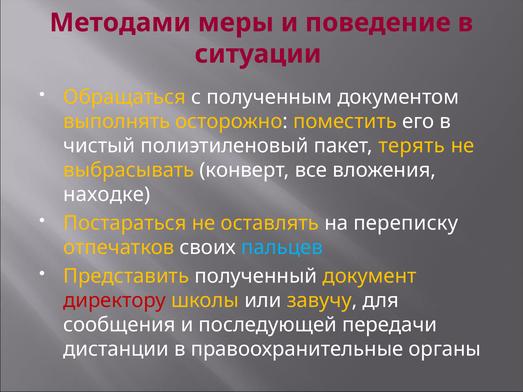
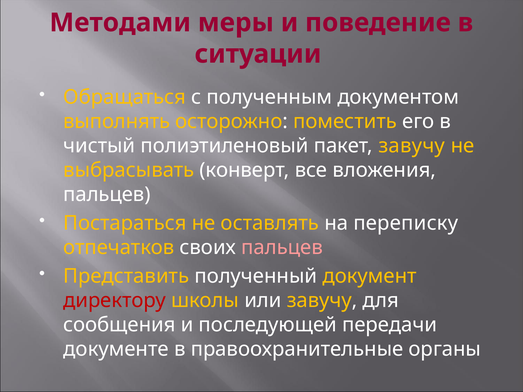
пакет терять: терять -> завучу (412, 146)
находке: находке -> пальцев (107, 195)
пальцев colour: light blue -> pink (282, 248)
дистанции: дистанции -> документе (116, 349)
